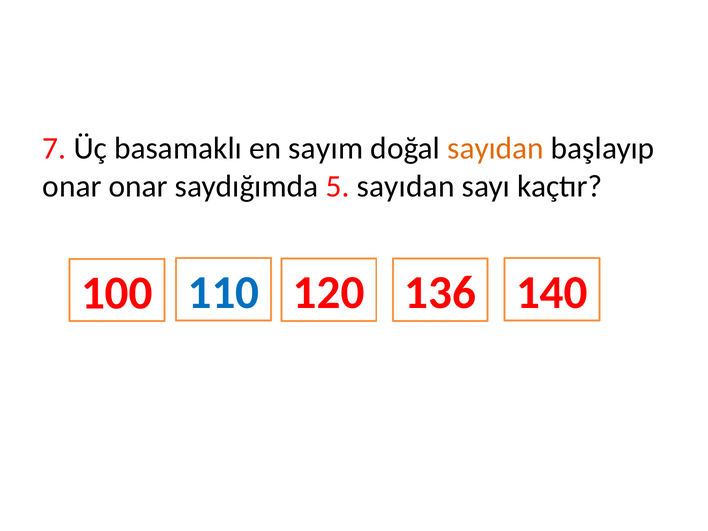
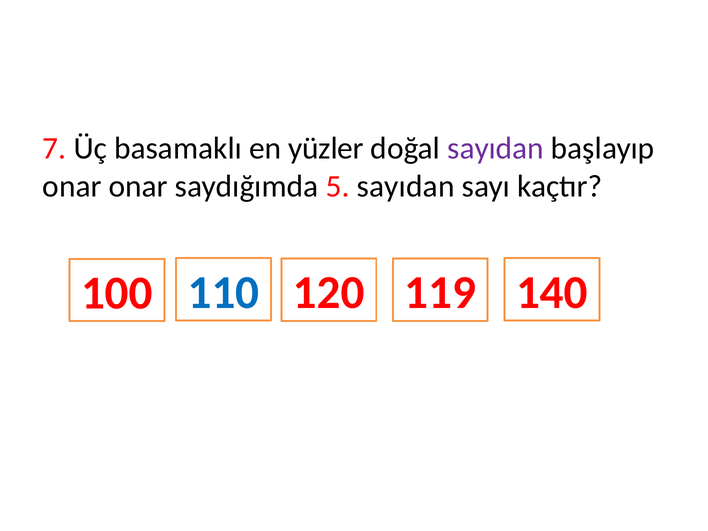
sayım: sayım -> yüzler (326, 149)
sayıdan colour: orange -> purple (496, 149)
136: 136 -> 119 (440, 293)
